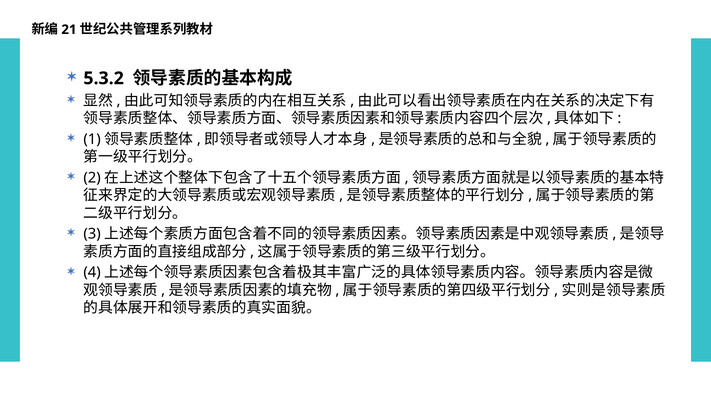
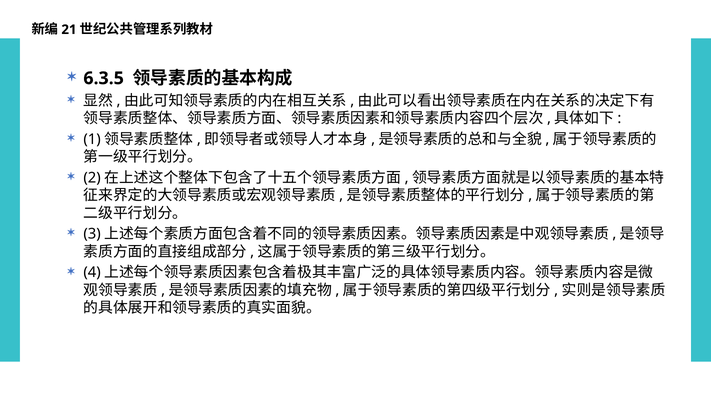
5.3.2: 5.3.2 -> 6.3.5 (104, 78)
